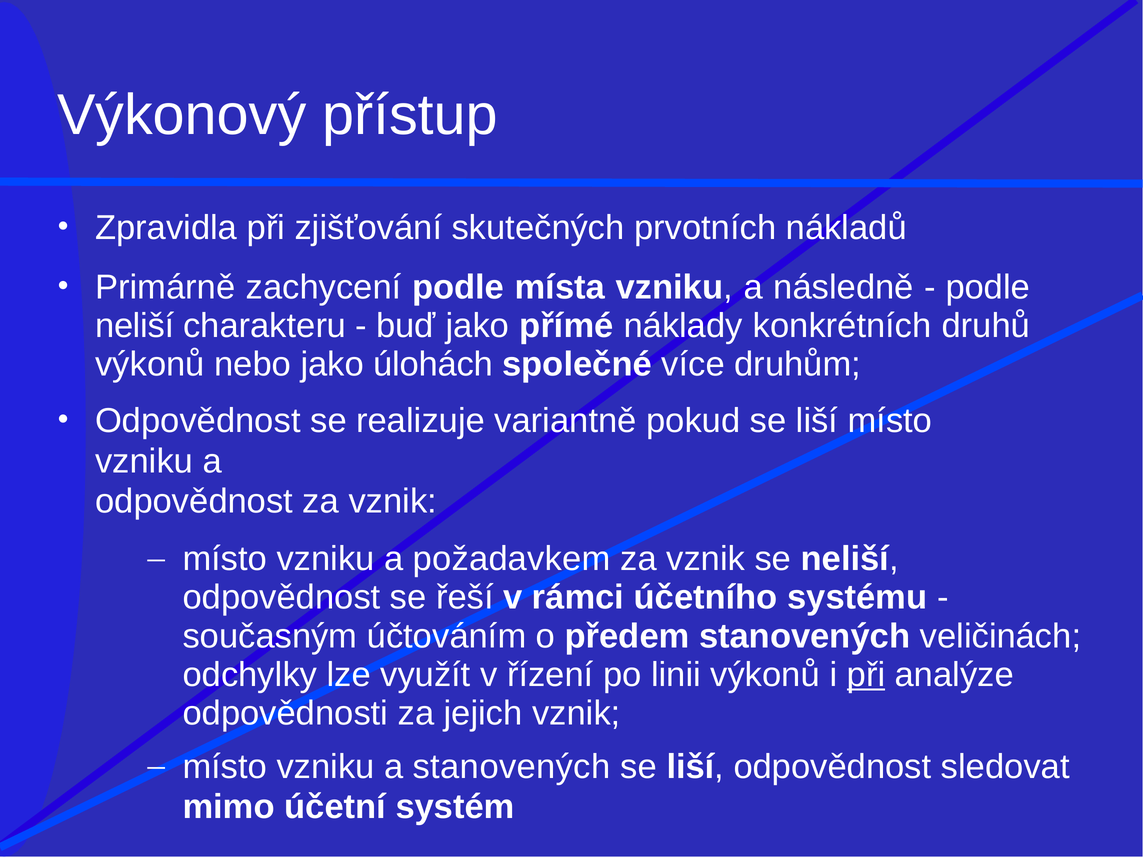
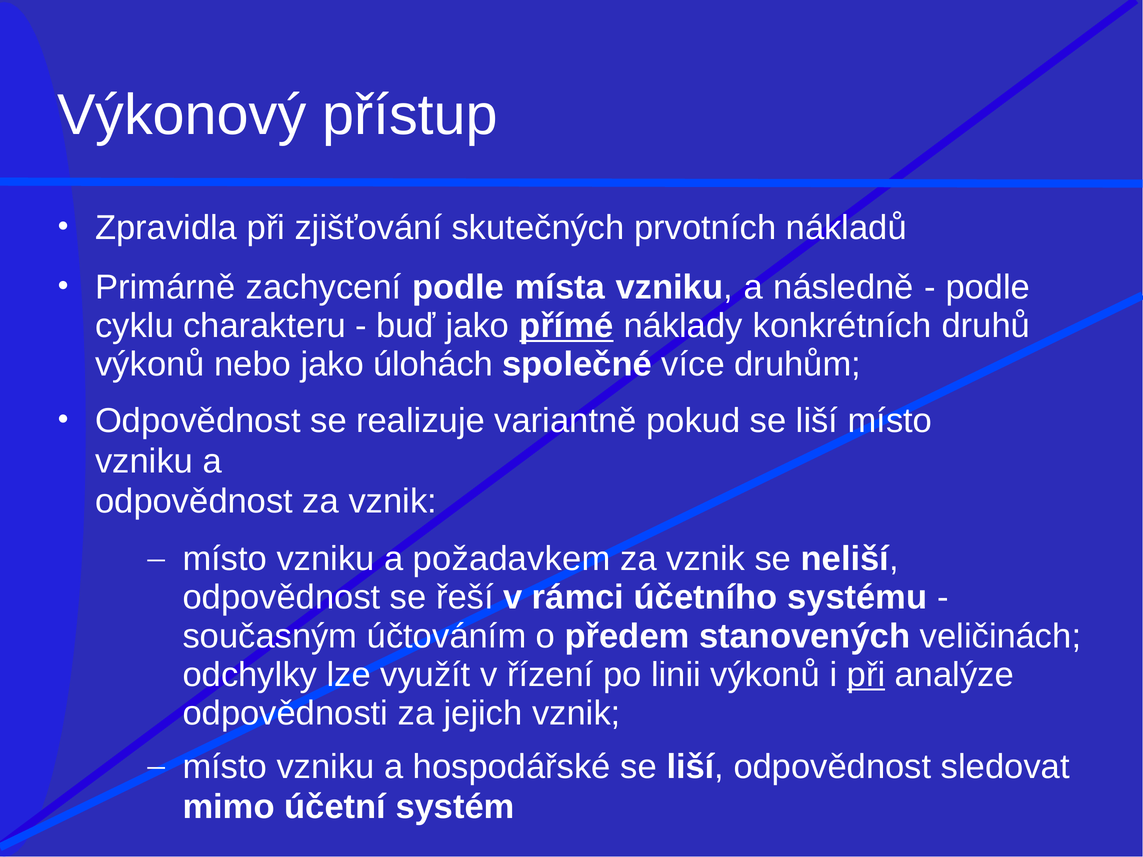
neliší: neliší -> cyklu (135, 326)
přímé underline: none -> present (566, 326)
a stanovených: stanovených -> hospodářské (512, 767)
